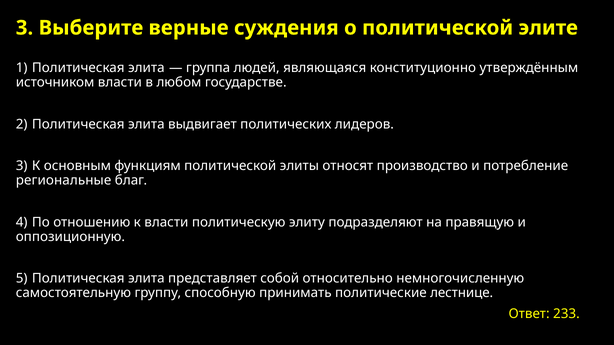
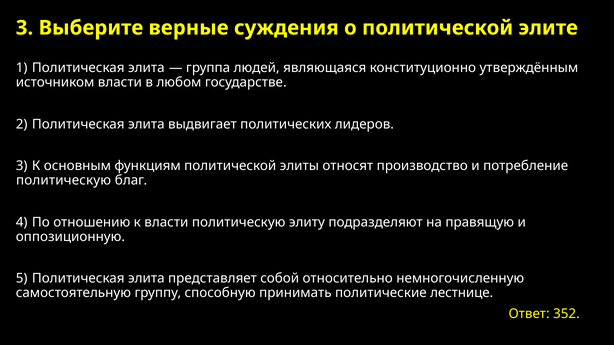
региональные: региональные -> политическую (64, 181)
233: 233 -> 352 (566, 314)
